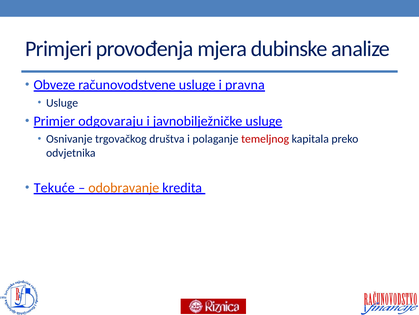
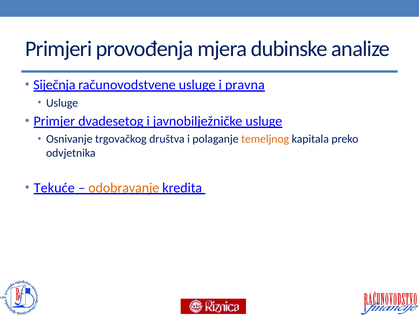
Obveze: Obveze -> Siječnja (54, 85)
odgovaraju: odgovaraju -> dvadesetog (111, 121)
temeljnog colour: red -> orange (265, 139)
